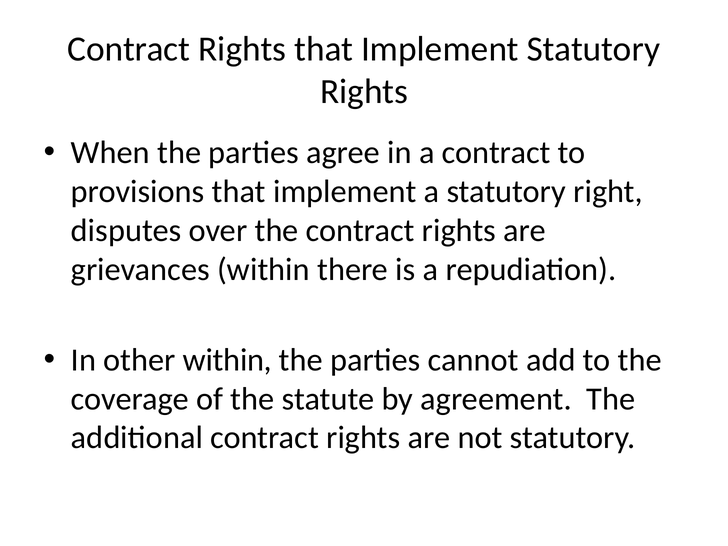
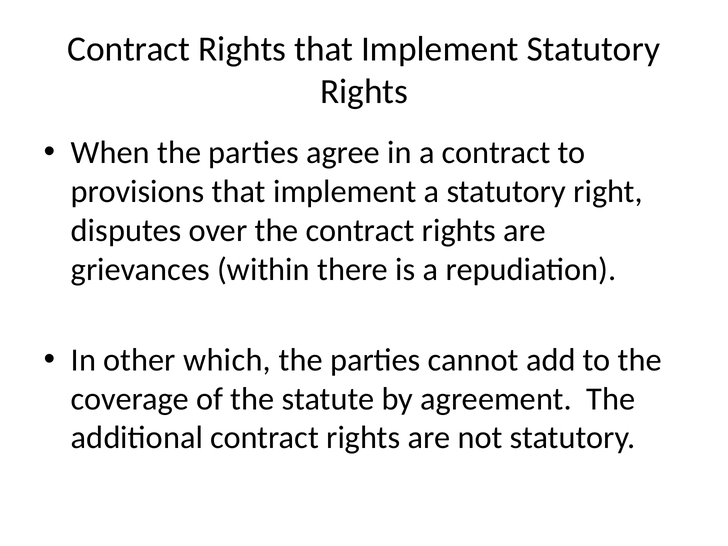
other within: within -> which (227, 360)
